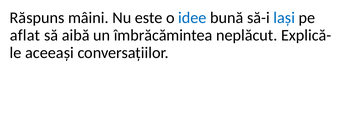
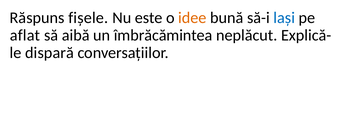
mâini: mâini -> fișele (88, 18)
idee colour: blue -> orange (192, 18)
aceeași: aceeași -> dispară (49, 53)
